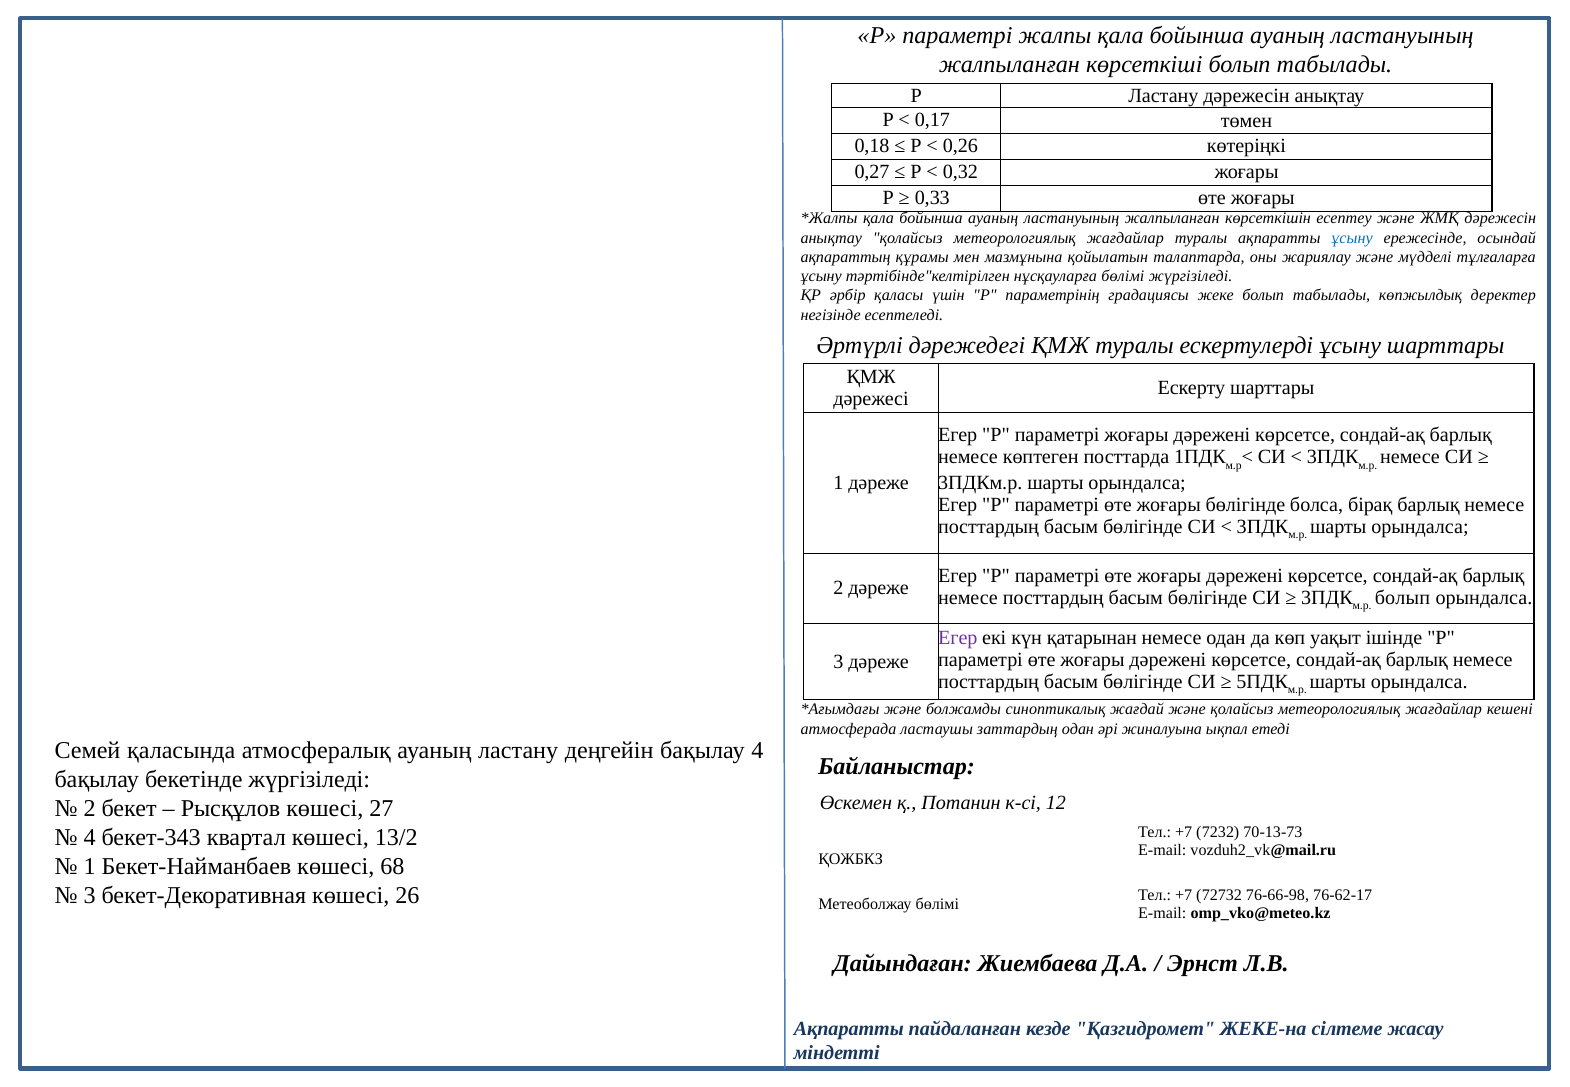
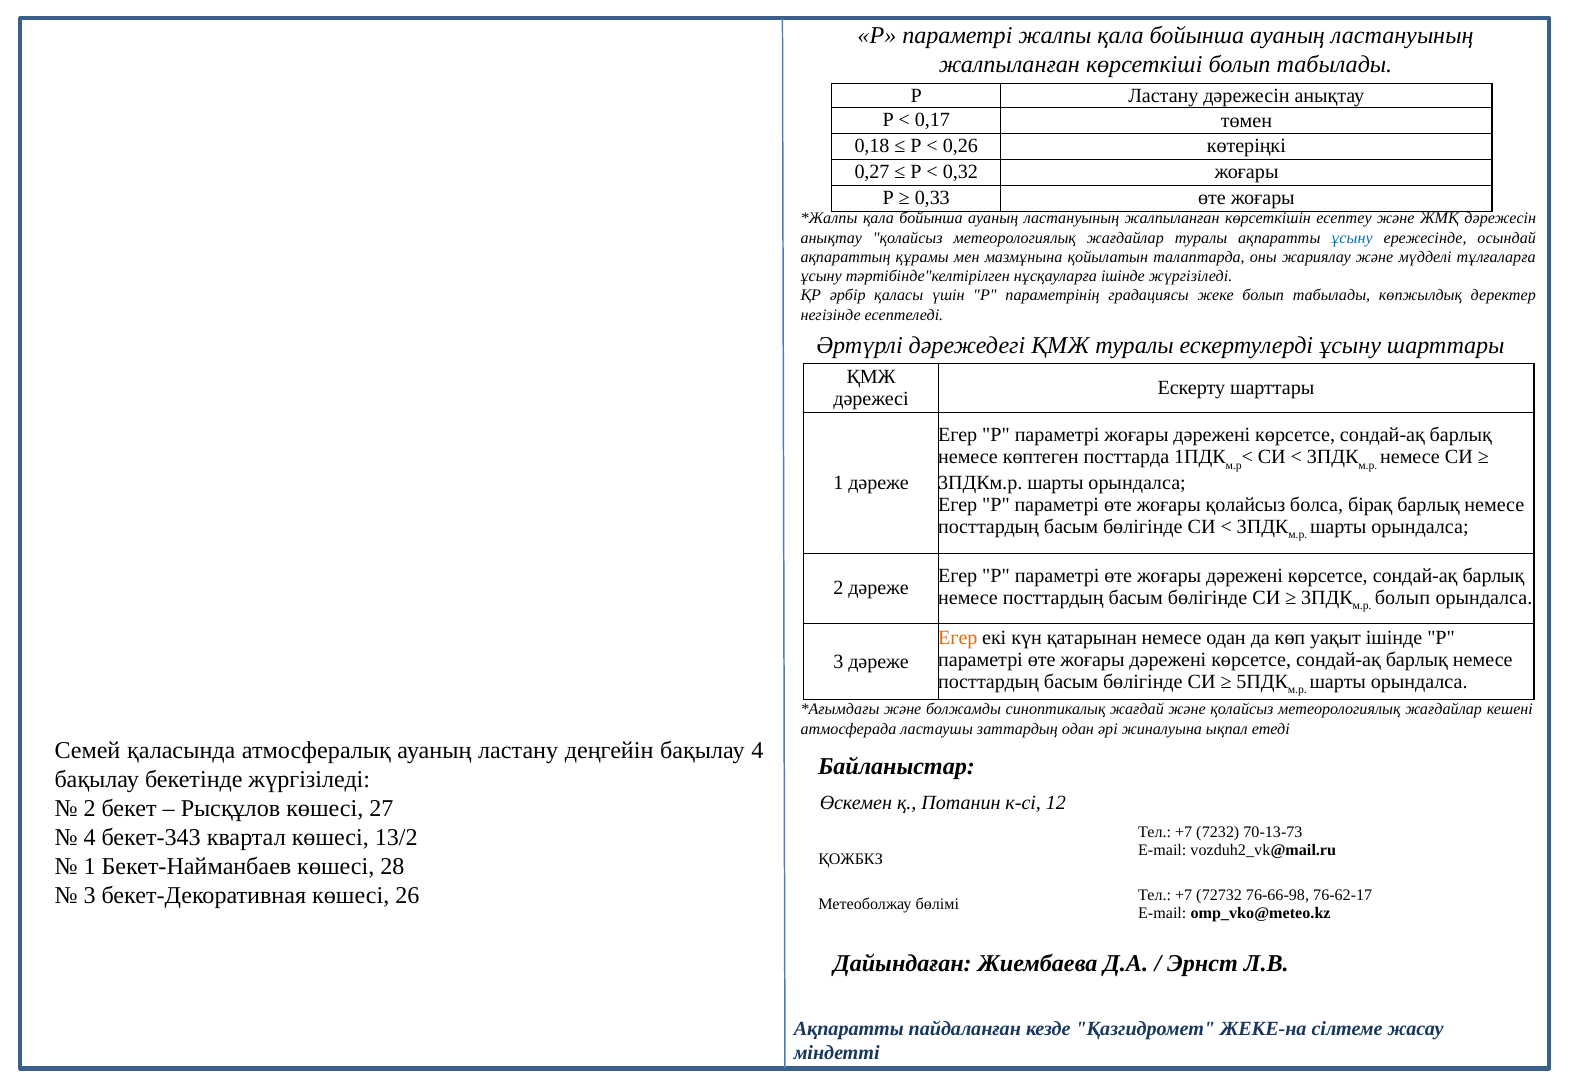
нұсқауларға бөлімі: бөлімі -> ішінде (1123, 276)
жоғары бөлігінде: бөлігінде -> қолайсыз (1245, 505)
Егер colour: purple -> orange (958, 638)
68: 68 -> 28 (392, 866)
